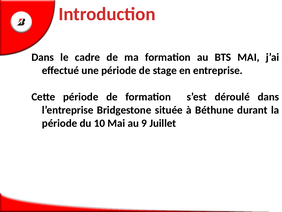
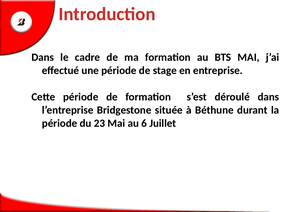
10: 10 -> 23 (99, 123)
9: 9 -> 6 (144, 123)
